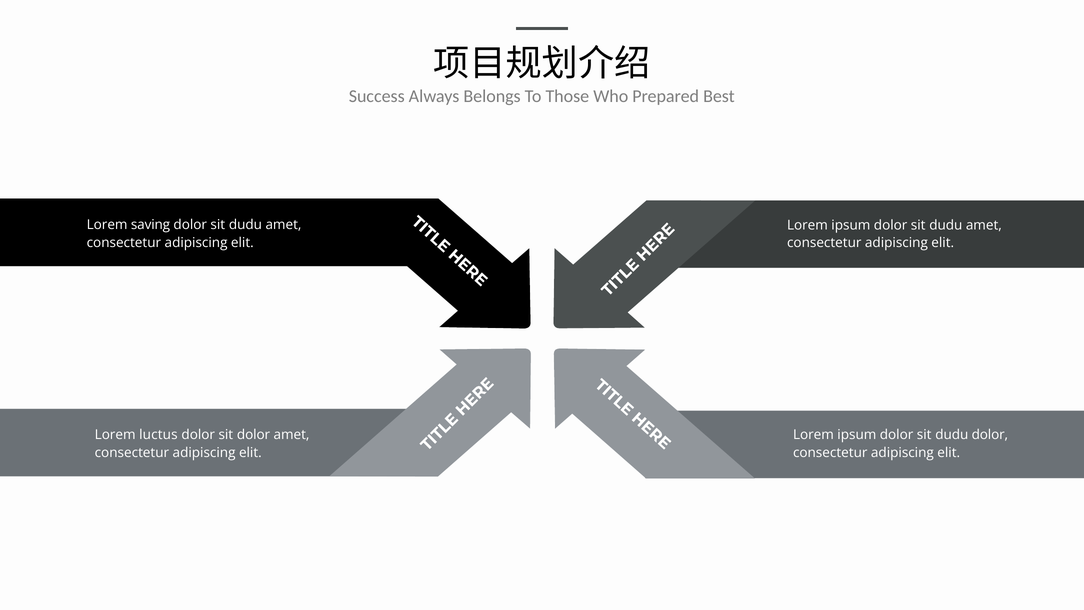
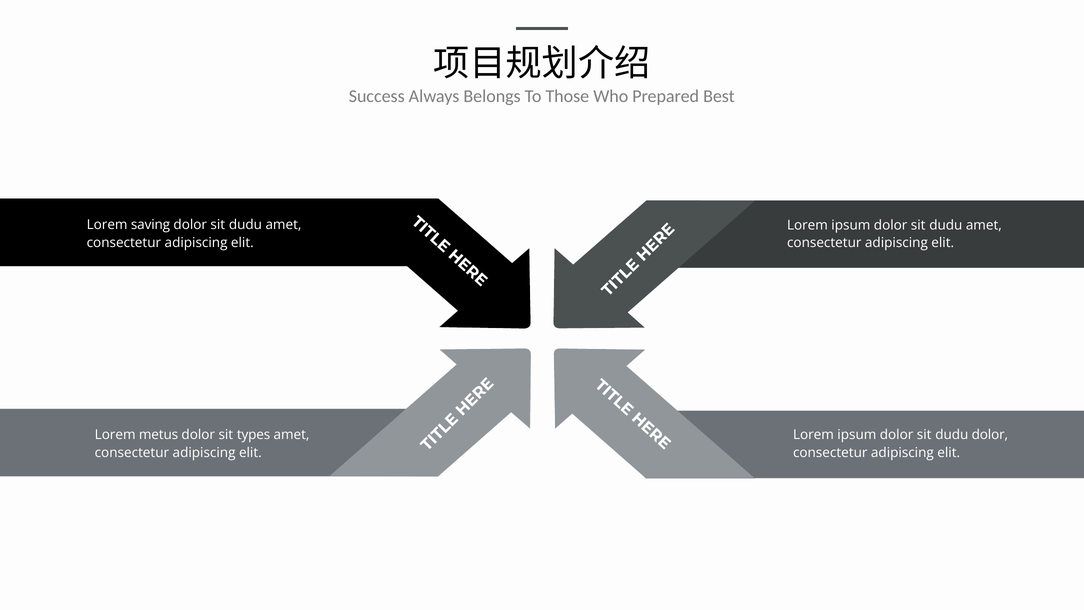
luctus: luctus -> metus (159, 435)
sit dolor: dolor -> types (254, 435)
